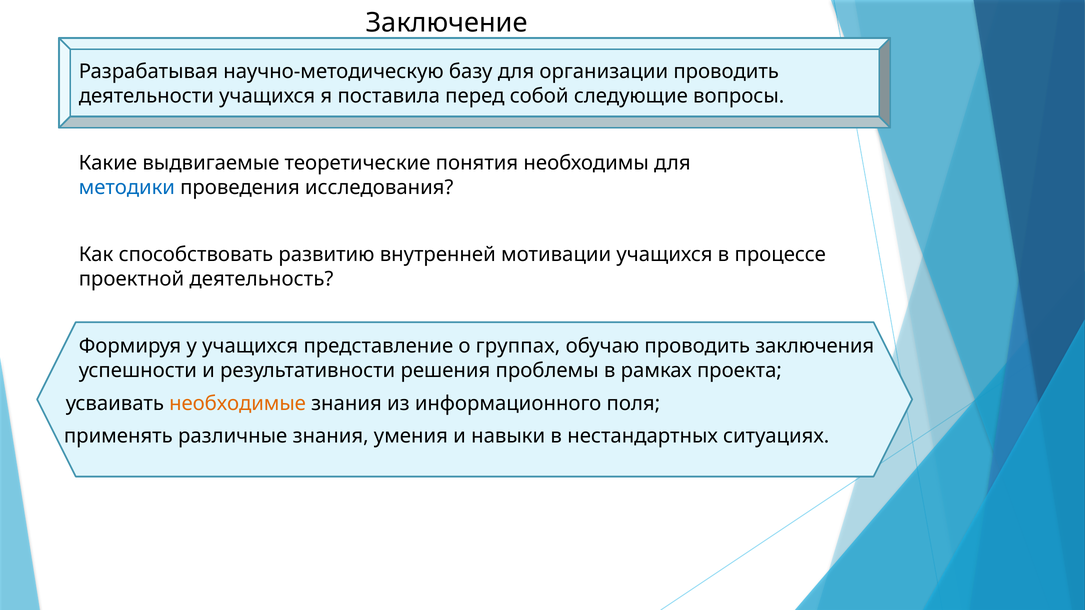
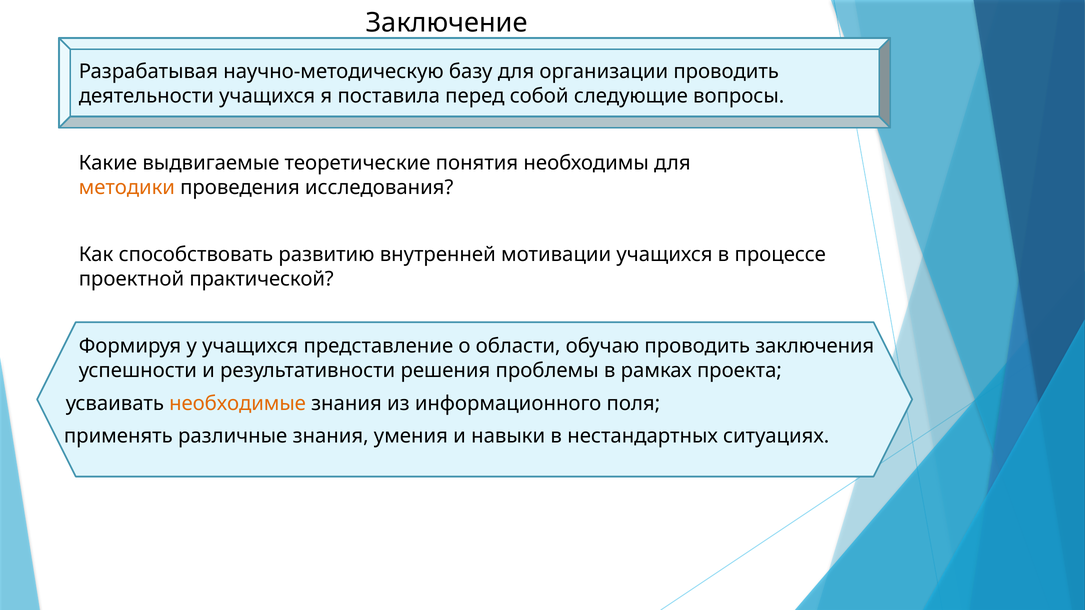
методики colour: blue -> orange (127, 188)
деятельность: деятельность -> практической (262, 279)
группах: группах -> области (518, 346)
